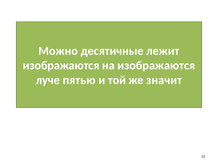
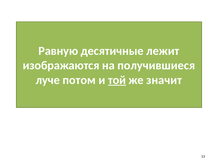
Можно: Можно -> Равную (58, 51)
на изображаются: изображаются -> получившиеся (156, 65)
пятью: пятью -> потом (79, 80)
той underline: none -> present (117, 80)
